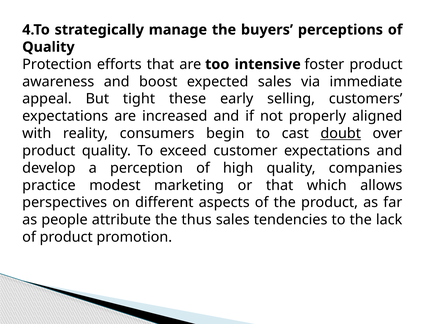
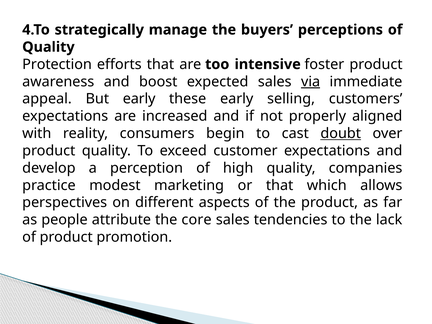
via underline: none -> present (311, 82)
But tight: tight -> early (139, 99)
thus: thus -> core (197, 220)
